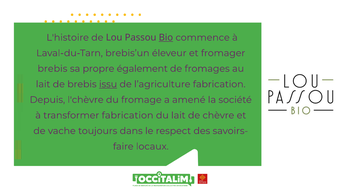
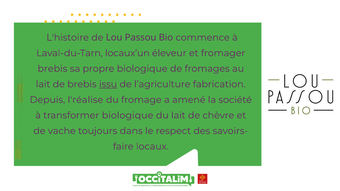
Bio underline: present -> none (166, 38)
brebis’un: brebis’un -> locaux’un (127, 53)
propre également: également -> biologique (142, 69)
l'chèvre: l'chèvre -> l'réalise (85, 100)
transformer fabrication: fabrication -> biologique (128, 115)
